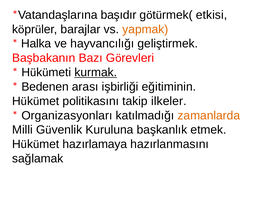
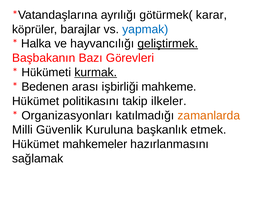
başıdır: başıdır -> ayrılığı (119, 15)
etkisi: etkisi -> karar (212, 15)
yapmak colour: orange -> blue (145, 29)
geliştirmek underline: none -> present (168, 44)
eğitiminin: eğitiminin -> mahkeme (169, 87)
hazırlamaya: hazırlamaya -> mahkemeler (95, 144)
